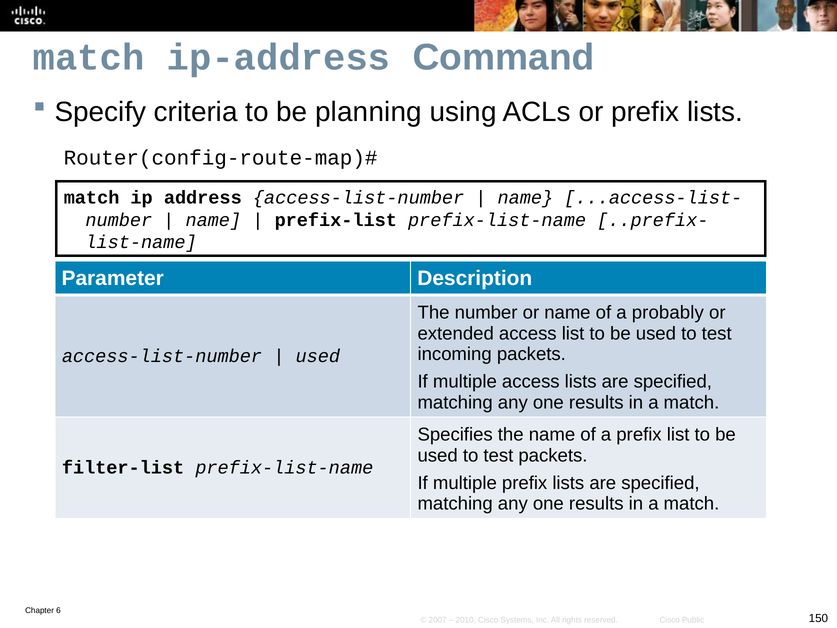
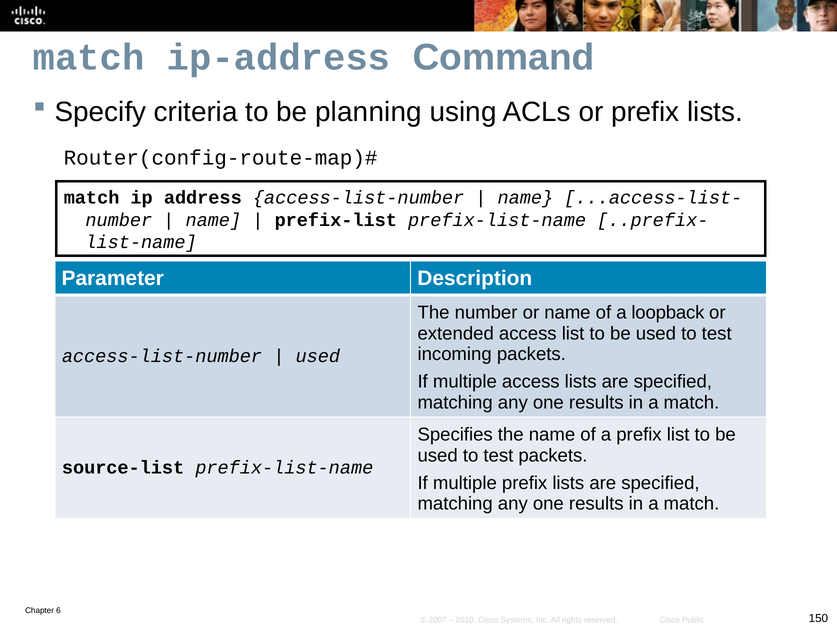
probably: probably -> loopback (668, 313)
filter-list: filter-list -> source-list (123, 468)
